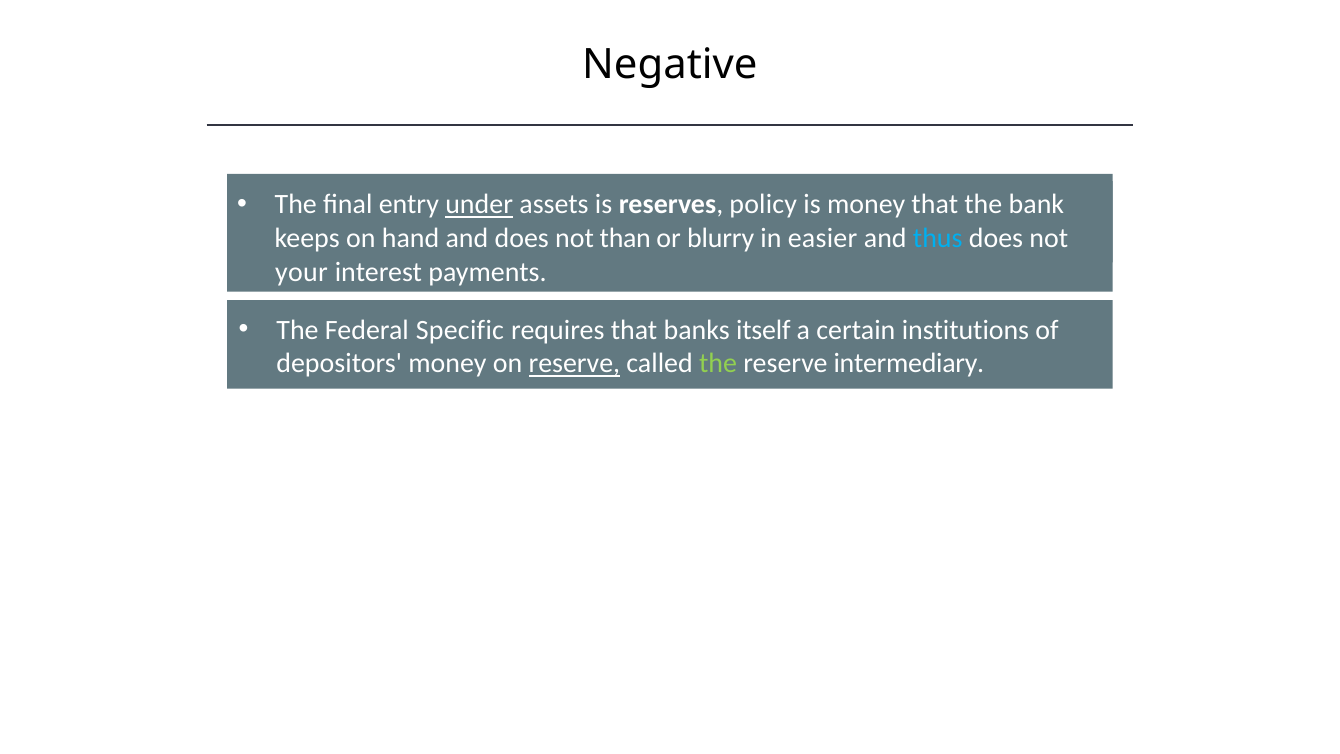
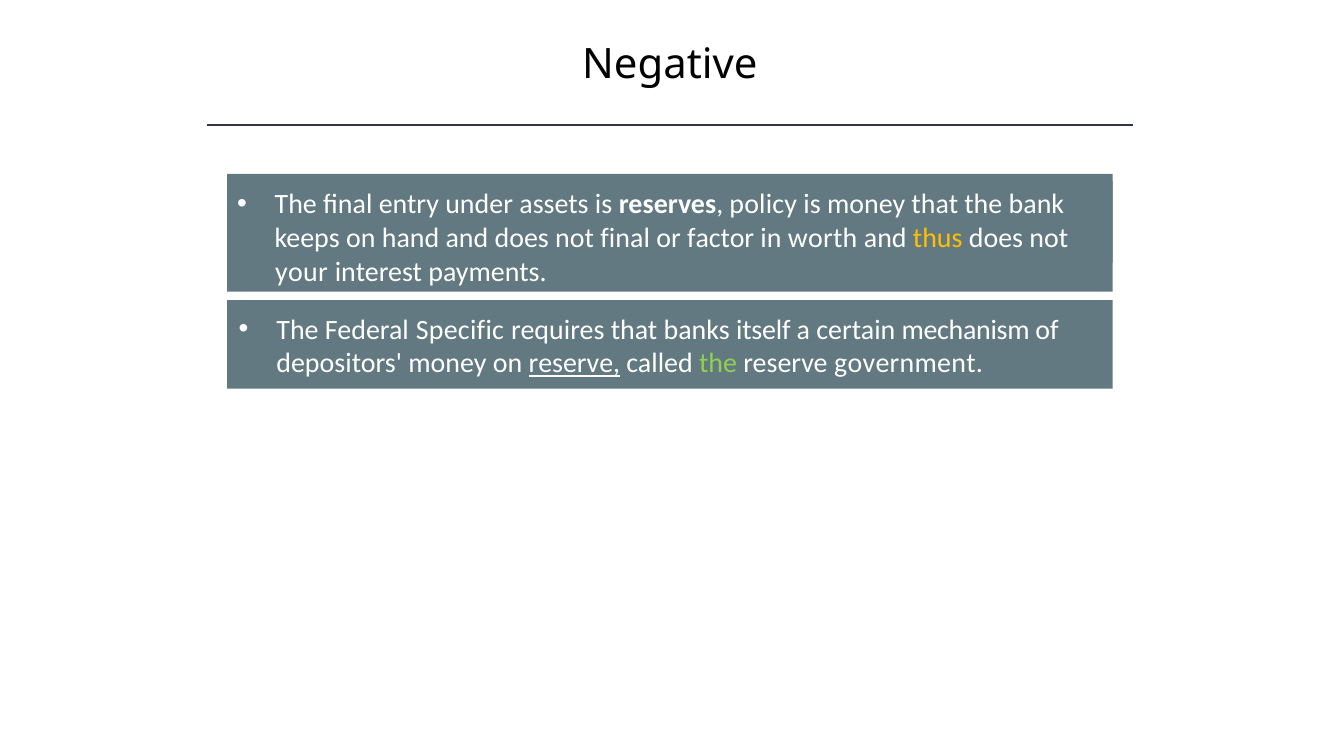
under underline: present -> none (479, 205)
not than: than -> final (625, 238)
blurry: blurry -> factor (721, 238)
easier: easier -> worth (823, 238)
thus colour: light blue -> yellow (938, 238)
institutions: institutions -> mechanism (966, 330)
intermediary: intermediary -> government (909, 364)
